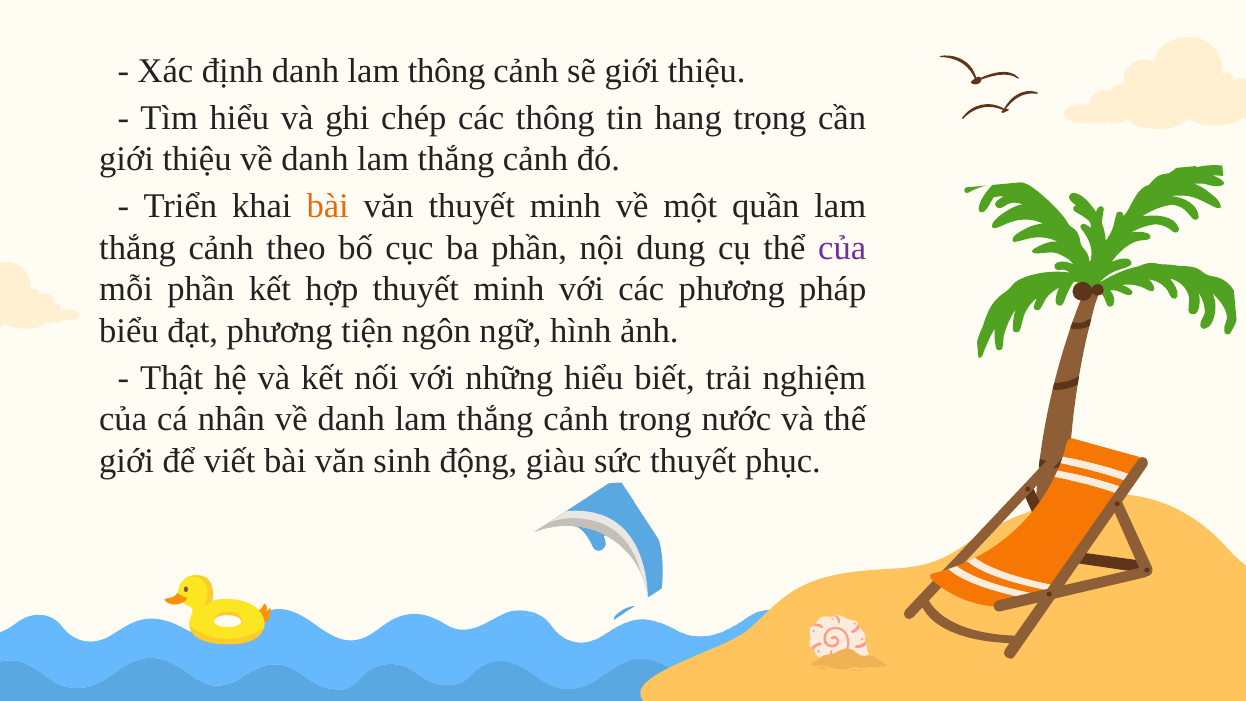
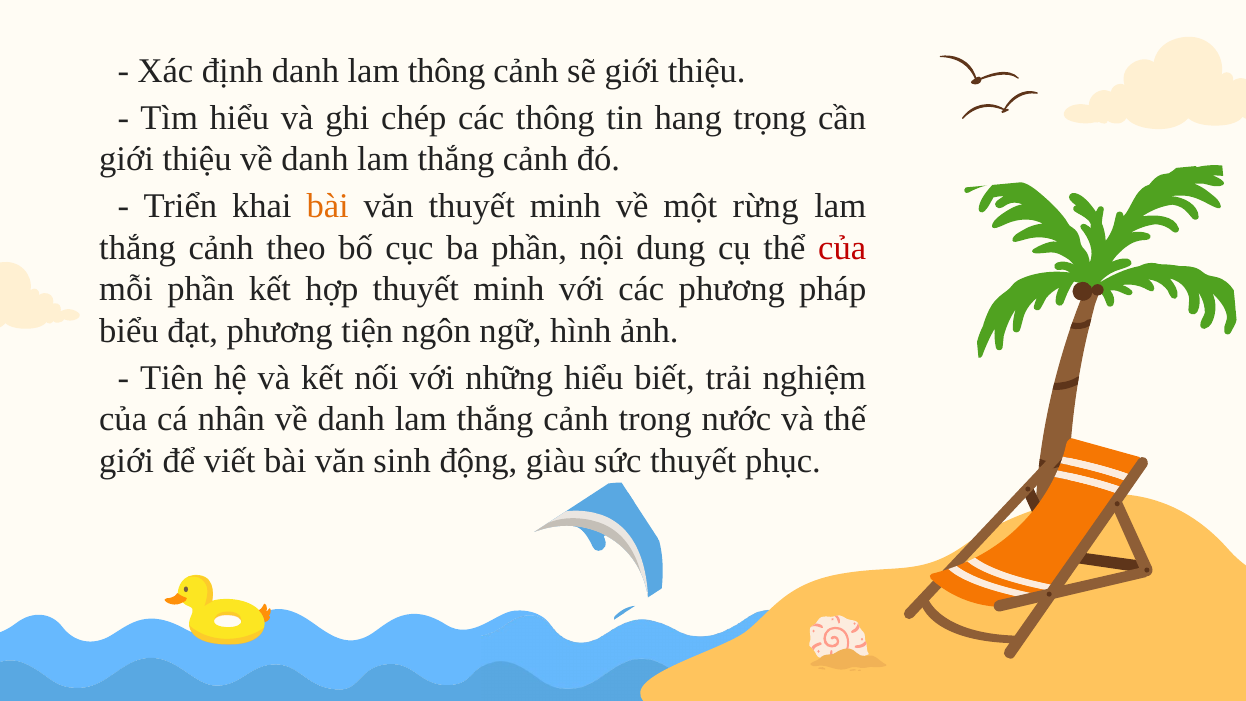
quần: quần -> rừng (766, 206)
của colour: purple -> red (842, 248)
Thật: Thật -> Tiên (172, 378)
